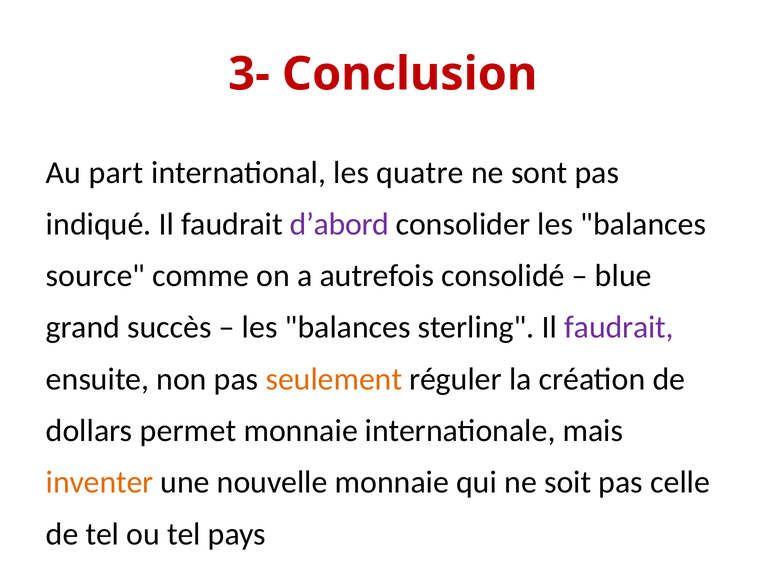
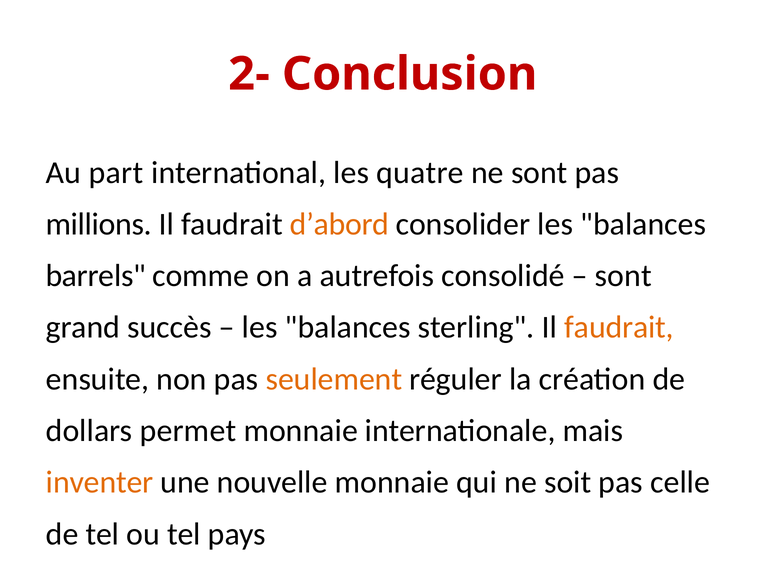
3-: 3- -> 2- (249, 74)
indiqué: indiqué -> millions (99, 224)
d’abord colour: purple -> orange (339, 224)
source: source -> barrels (96, 276)
blue: blue -> sont (623, 276)
faudrait colour: purple -> orange (619, 328)
